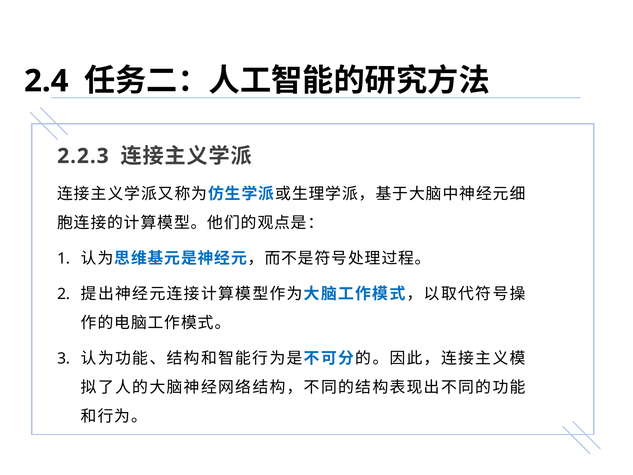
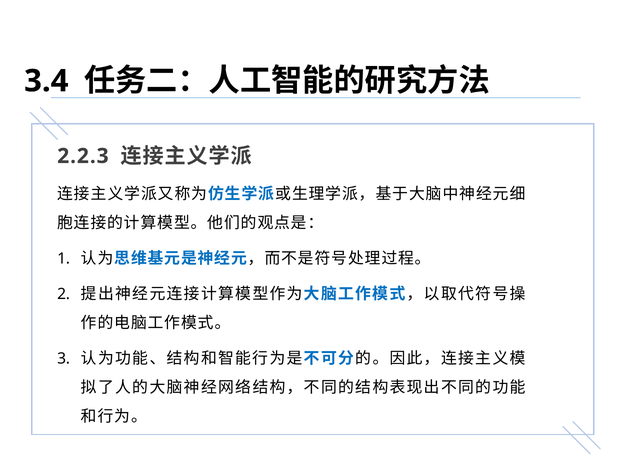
2.4: 2.4 -> 3.4 (46, 81)
